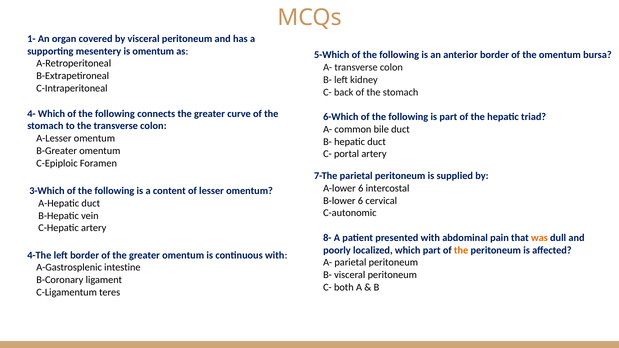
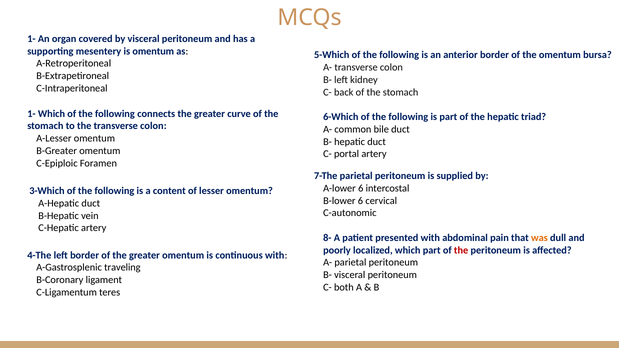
4-: 4- -> 1- (31, 114)
the colour: orange -> red (461, 250)
intestine: intestine -> traveling (122, 268)
